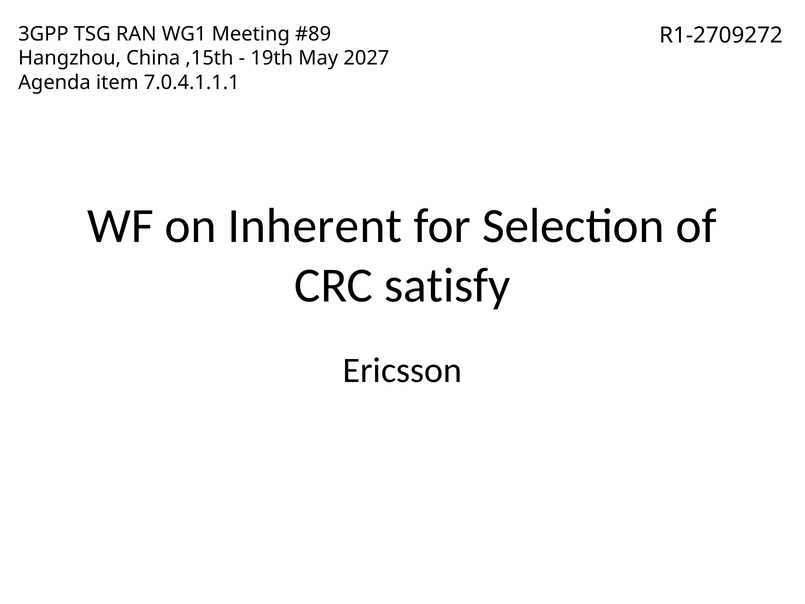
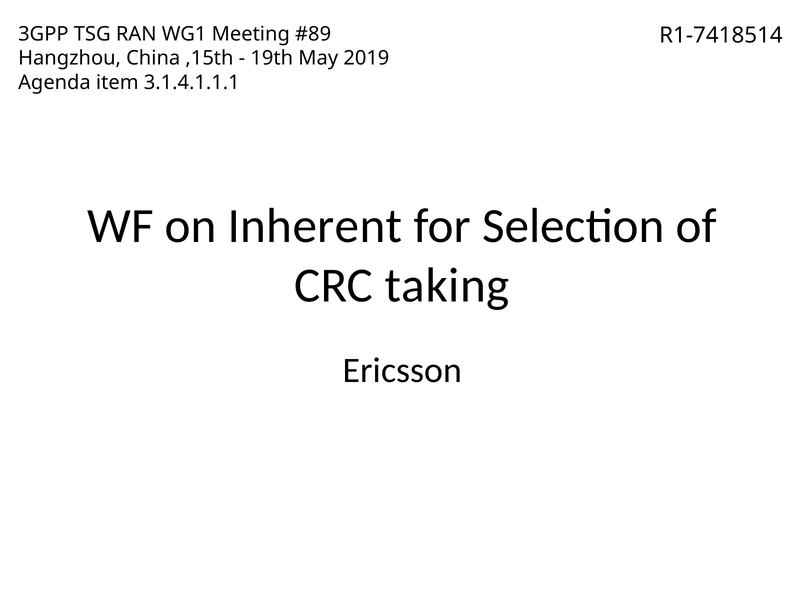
R1-2709272: R1-2709272 -> R1-7418514 (721, 36)
2027: 2027 -> 2019 (366, 58)
7.0.4.1.1.1: 7.0.4.1.1.1 -> 3.1.4.1.1.1 (192, 82)
satisfy: satisfy -> taking (447, 285)
